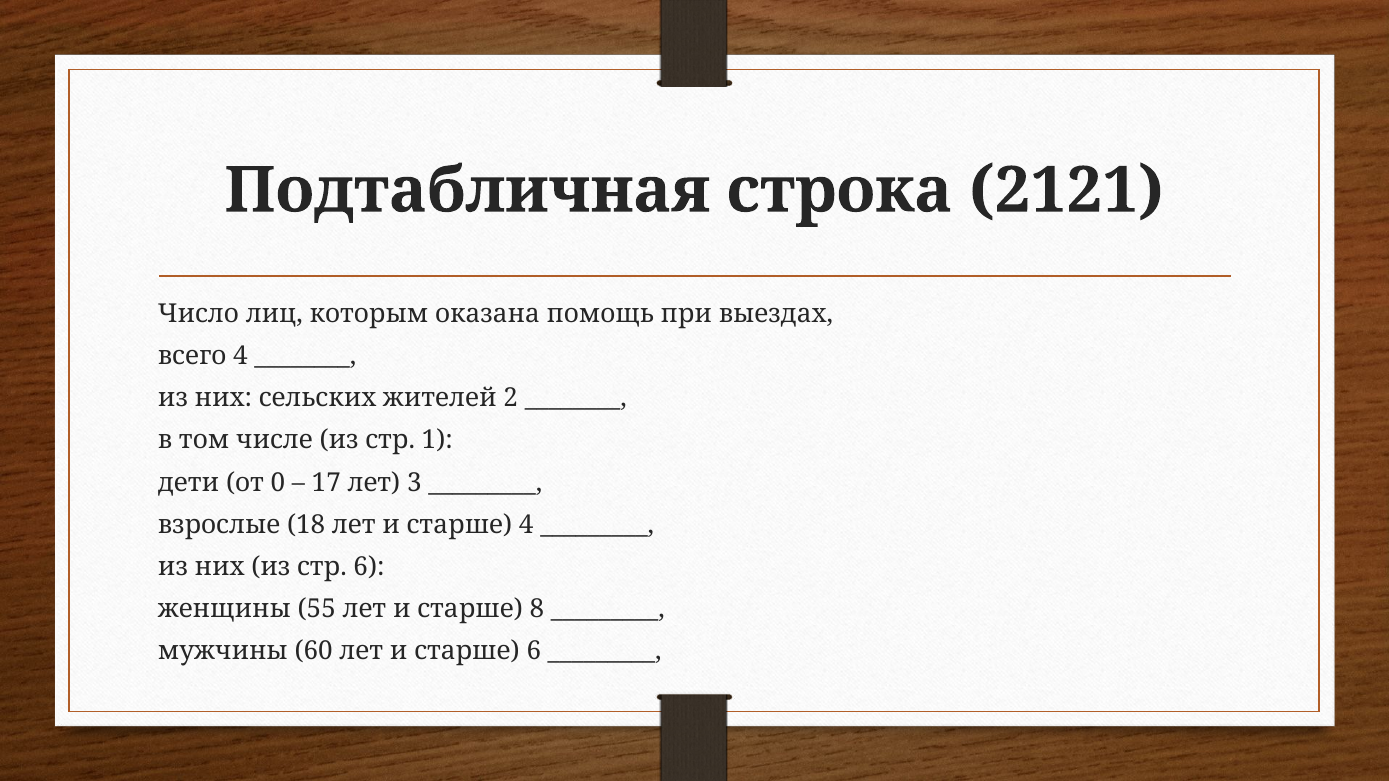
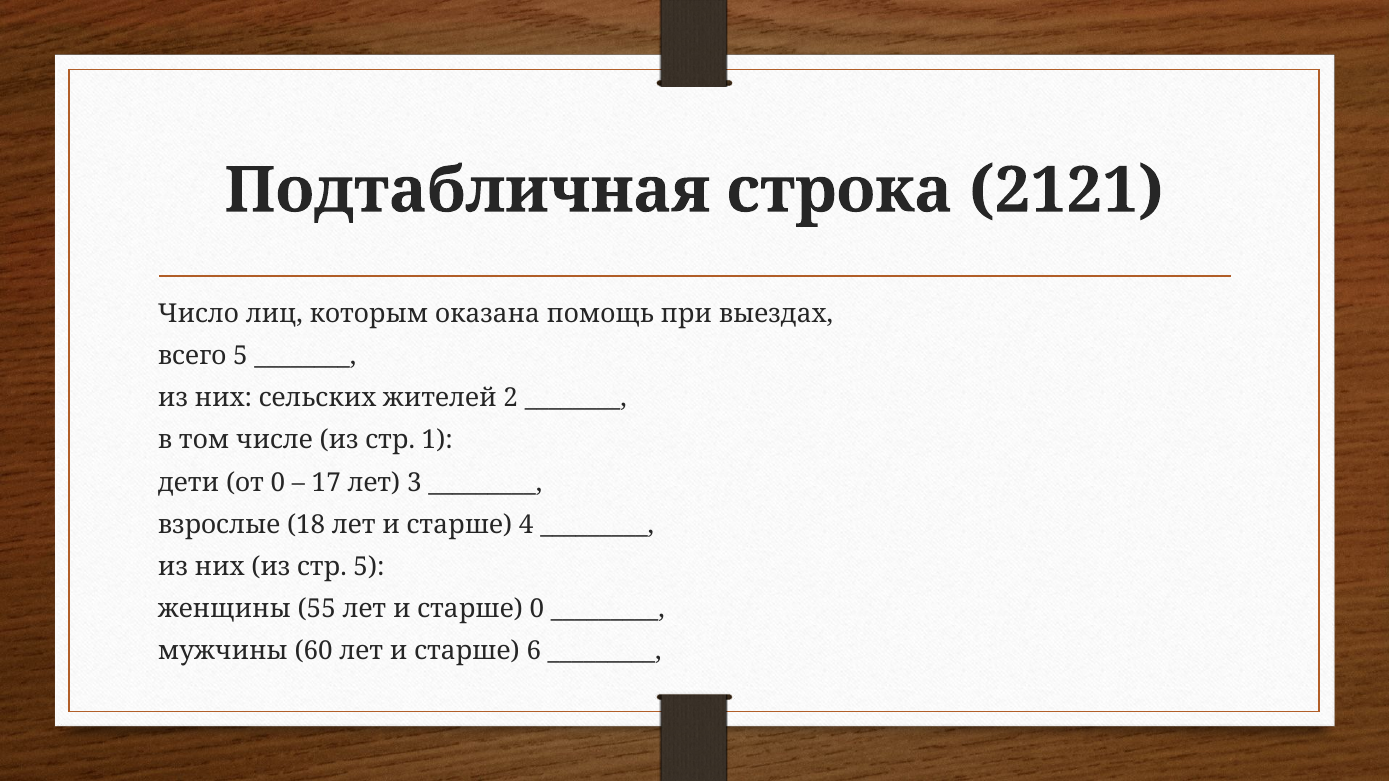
всего 4: 4 -> 5 (240, 356)
стр 6: 6 -> 5 (369, 567)
старше 8: 8 -> 0 (537, 609)
